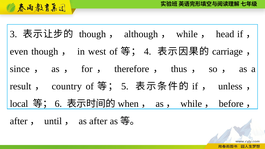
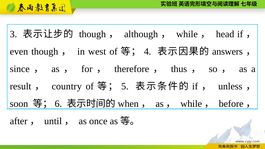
carriage: carriage -> answers (227, 52)
local: local -> soon (19, 104)
as after: after -> once (98, 121)
